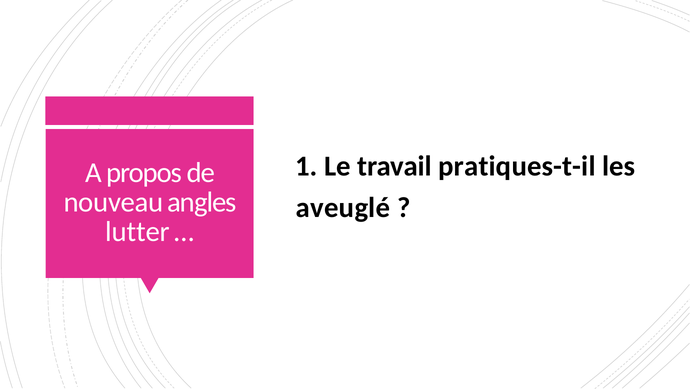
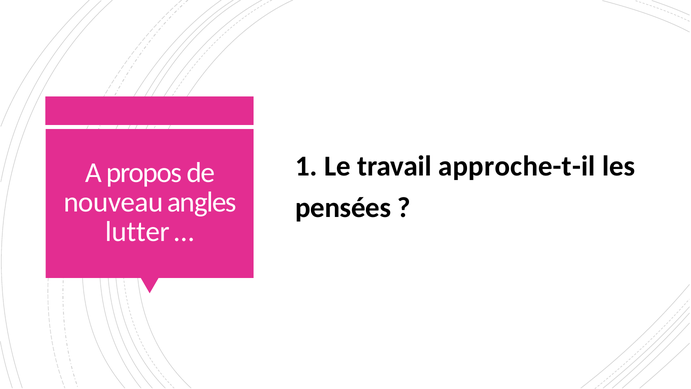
pratiques-t-il: pratiques-t-il -> approche-t-il (517, 166)
aveuglé: aveuglé -> pensées (343, 208)
